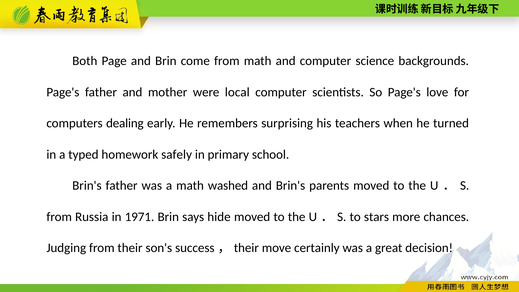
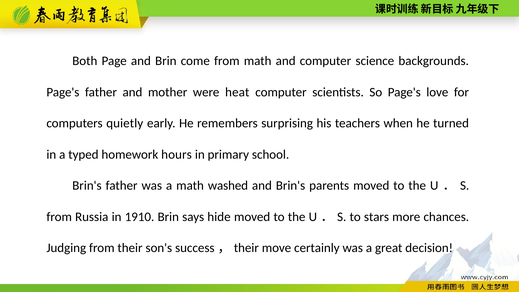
local: local -> heat (237, 92)
dealing: dealing -> quietly (125, 123)
safely: safely -> hours (177, 154)
1971: 1971 -> 1910 (140, 217)
